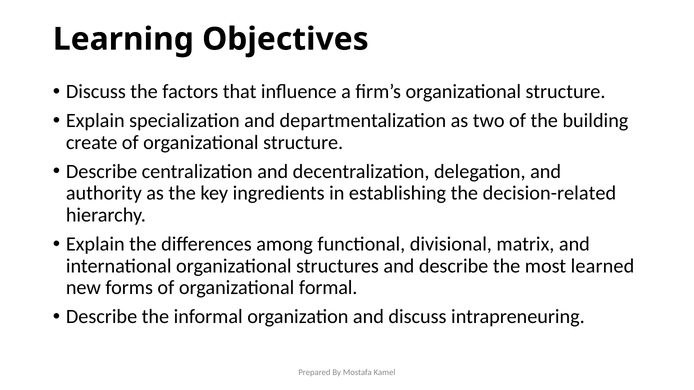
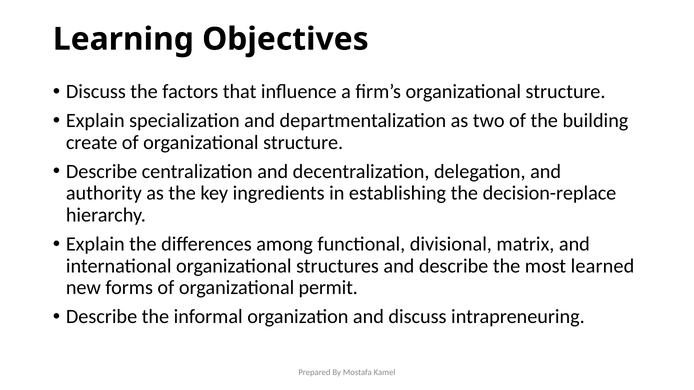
decision-related: decision-related -> decision-replace (549, 193)
formal: formal -> permit (328, 288)
